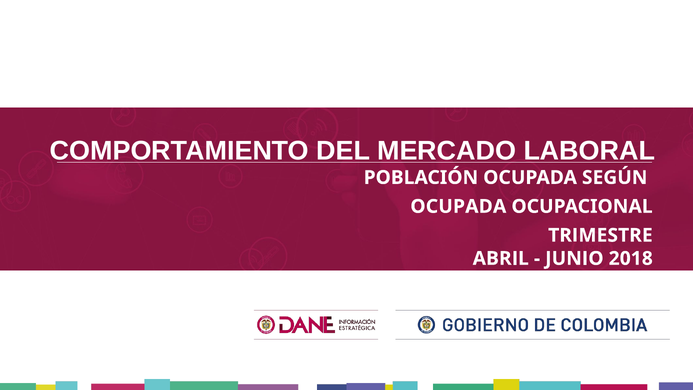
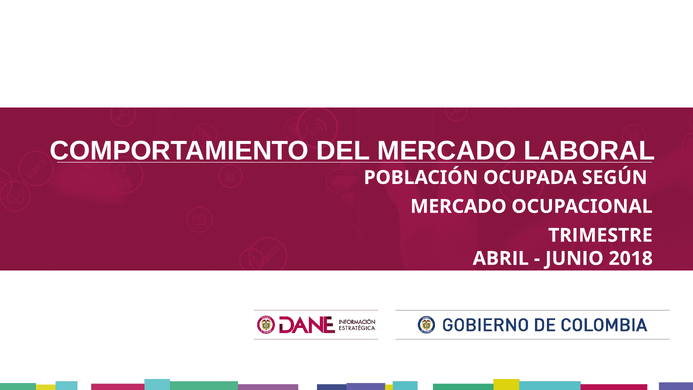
OCUPADA: OCUPADA -> MERCADO (458, 206)
